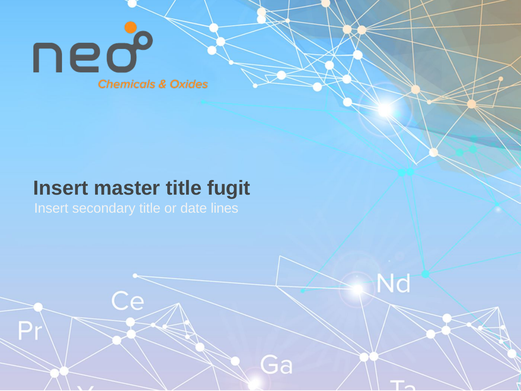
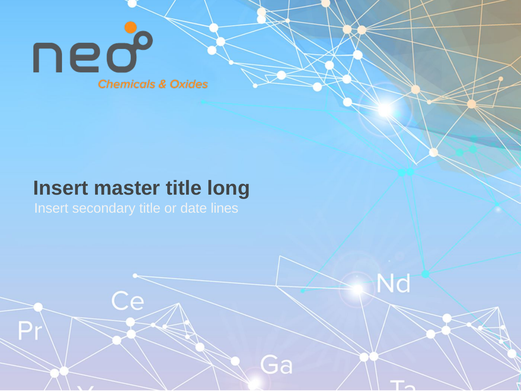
fugit: fugit -> long (229, 188)
